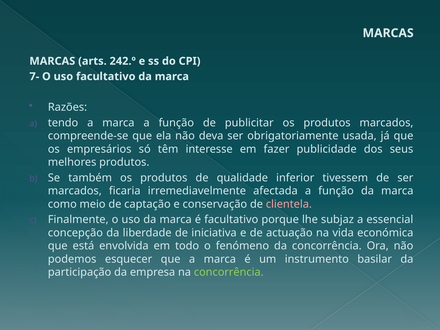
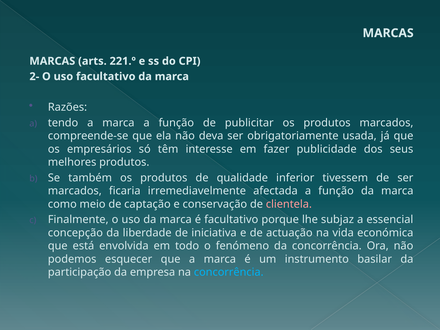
242.º: 242.º -> 221.º (123, 61)
7-: 7- -> 2- (34, 77)
concorrência colour: light green -> light blue (229, 272)
